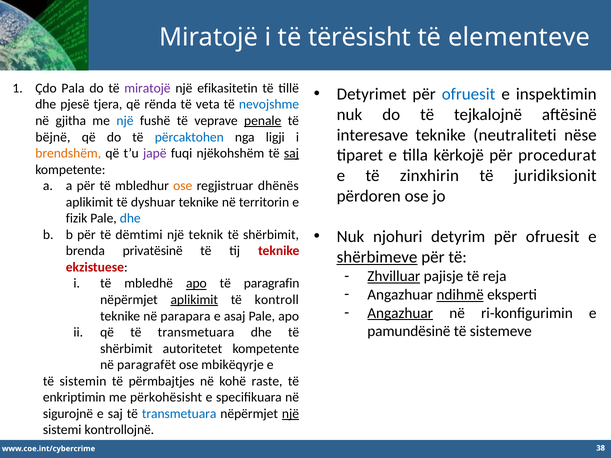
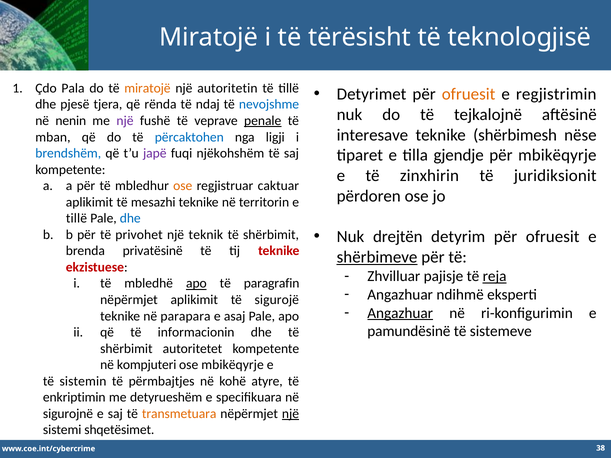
elementeve: elementeve -> teknologjisë (519, 37)
miratojë colour: purple -> orange (147, 88)
efikasitetin: efikasitetin -> autoritetin (227, 88)
ofruesit colour: blue -> orange (469, 94)
inspektimin: inspektimin -> regjistrimin (556, 94)
veta: veta -> ndaj (208, 105)
gjitha: gjitha -> nenin (71, 121)
një colour: blue -> purple (125, 121)
neutraliteti: neutraliteti -> shërbimesh (515, 135)
bëjnë: bëjnë -> mban (53, 137)
brendshëm colour: orange -> blue (68, 153)
saj underline: present -> none (291, 153)
kërkojë: kërkojë -> gjendje (459, 155)
për procedurat: procedurat -> mbikëqyrje (557, 155)
dhënës: dhënës -> caktuar (278, 186)
dyshuar: dyshuar -> mesazhi (153, 202)
fizik: fizik -> tillë (77, 219)
njohuri: njohuri -> drejtën (398, 237)
dëmtimi: dëmtimi -> privohet (139, 235)
Zhvilluar underline: present -> none (394, 277)
reja underline: none -> present (495, 277)
ndihmë underline: present -> none (460, 295)
aplikimit underline: present -> none (194, 300)
kontroll: kontroll -> sigurojë (277, 300)
që të transmetuara: transmetuara -> informacionin (196, 333)
paragrafët: paragrafët -> kompjuteri (147, 365)
raste: raste -> atyre (267, 381)
përkohësisht: përkohësisht -> detyrueshëm (166, 398)
transmetuara colour: blue -> orange (179, 414)
kontrollojnë: kontrollojnë -> shqetësimet (119, 430)
